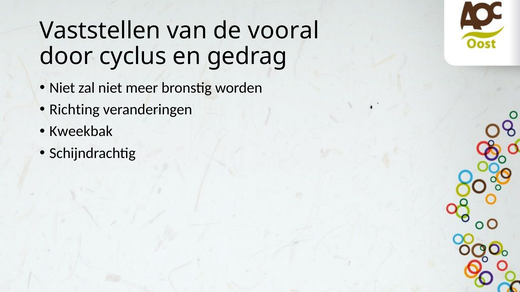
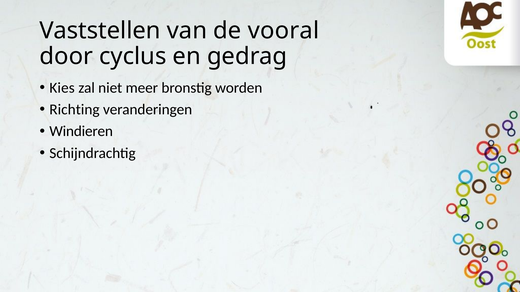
Niet: Niet -> Kies (62, 88)
Kweekbak: Kweekbak -> Windieren (81, 132)
